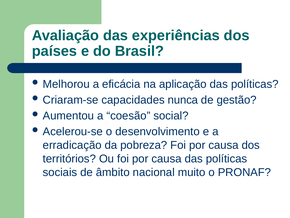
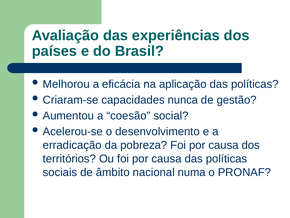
muito: muito -> numa (192, 172)
